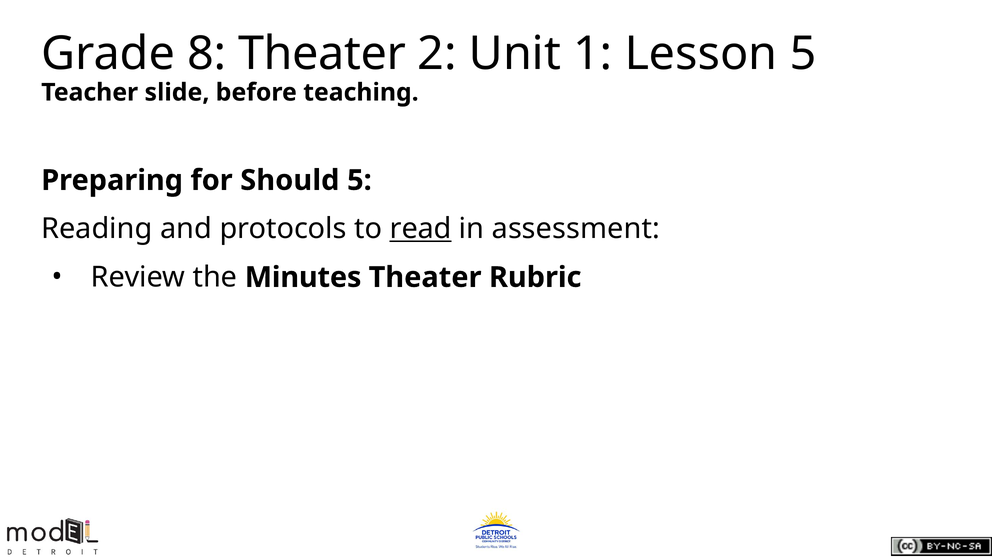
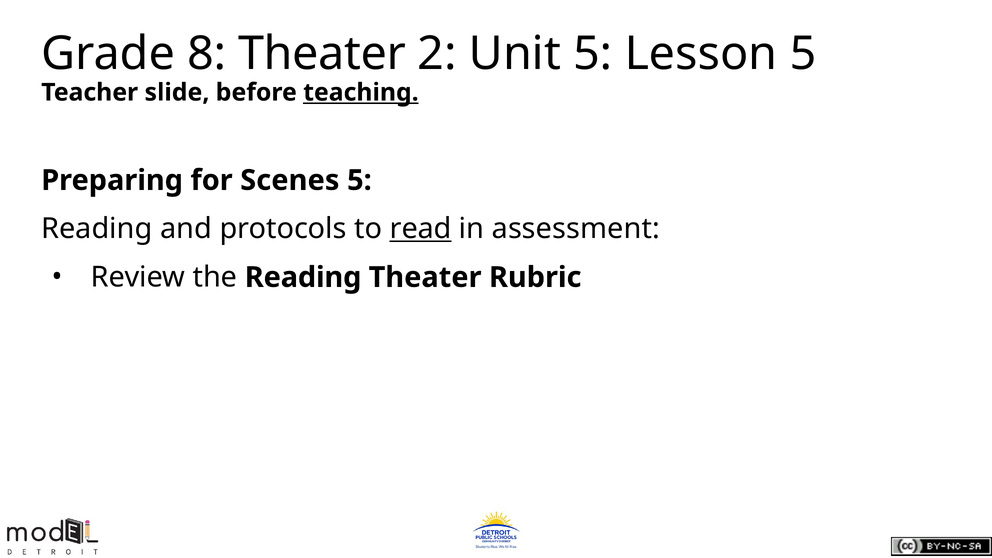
Unit 1: 1 -> 5 (593, 54)
teaching underline: none -> present (361, 92)
Should: Should -> Scenes (290, 180)
the Minutes: Minutes -> Reading (303, 277)
